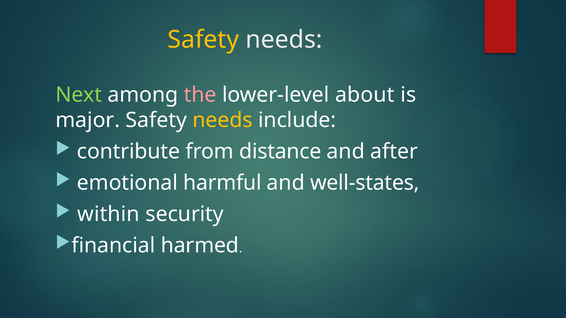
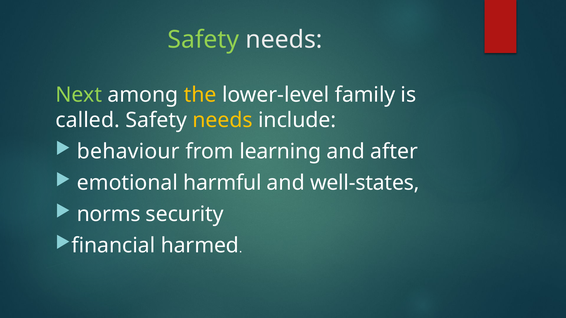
Safety colour: yellow -> light green (203, 40)
the colour: pink -> yellow (200, 95)
about: about -> family (365, 95)
major: major -> called (88, 120)
contribute: contribute -> behaviour (128, 152)
distance: distance -> learning (280, 152)
within: within -> norms (109, 214)
